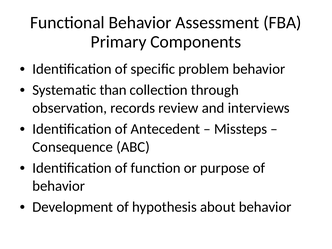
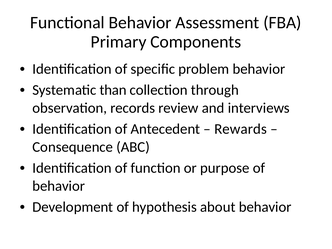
Missteps: Missteps -> Rewards (241, 129)
